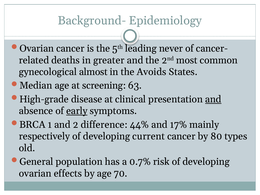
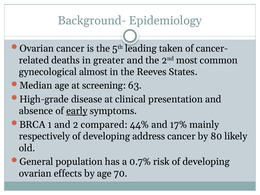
never: never -> taken (171, 48)
Avoids: Avoids -> Reeves (152, 72)
and underline: present -> none (213, 99)
difference: difference -> compared (104, 125)
current: current -> address (149, 136)
types: types -> likely (236, 136)
